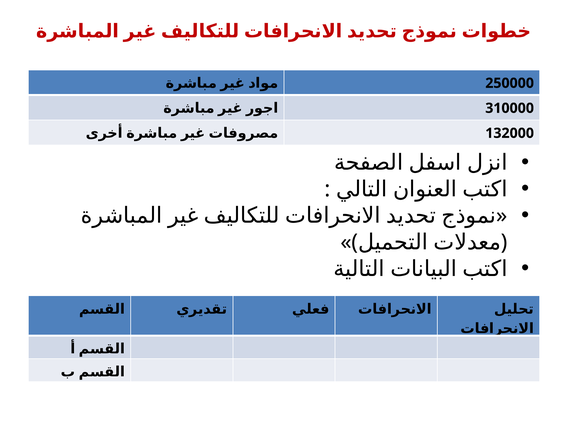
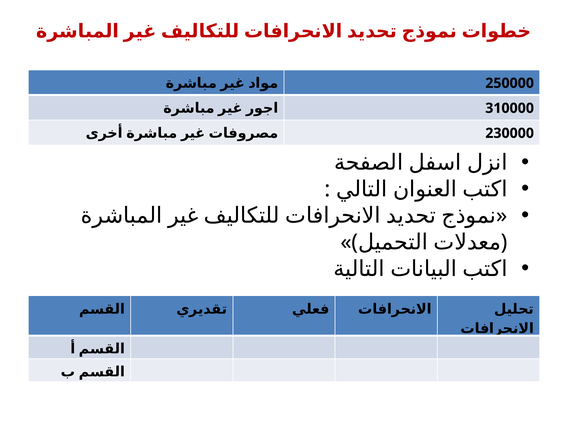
132000: 132000 -> 230000 (510, 133)
